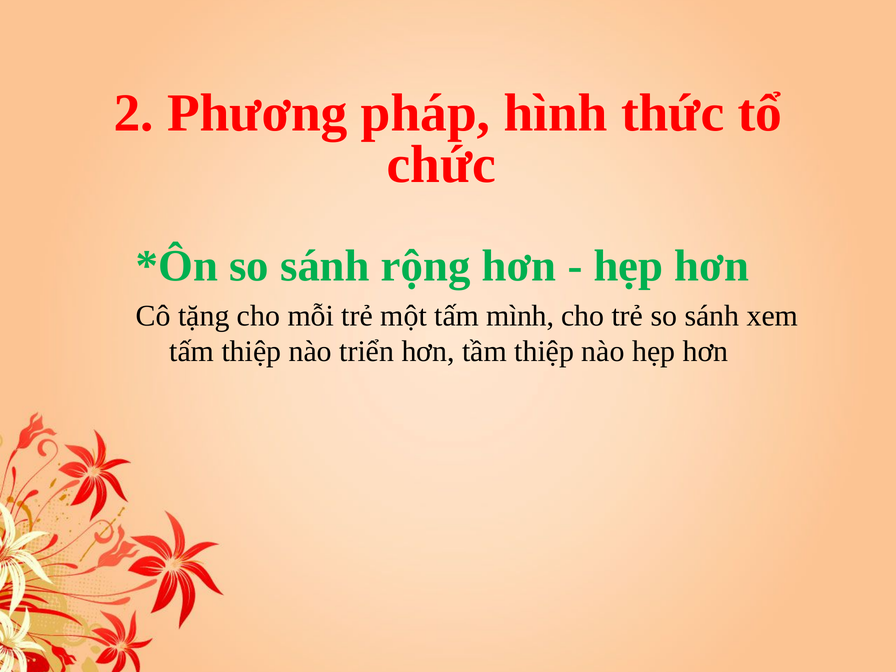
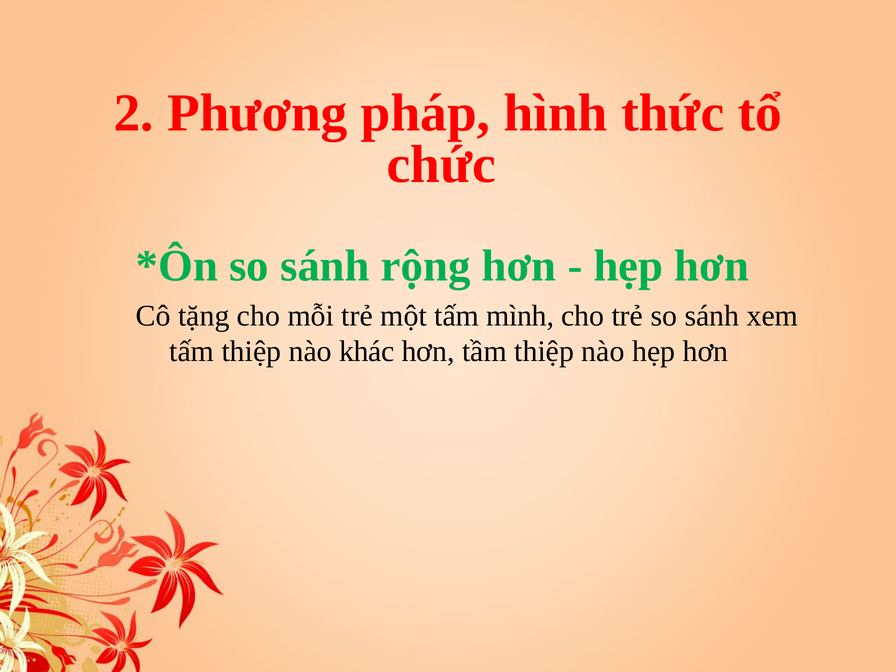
triển: triển -> khác (367, 352)
